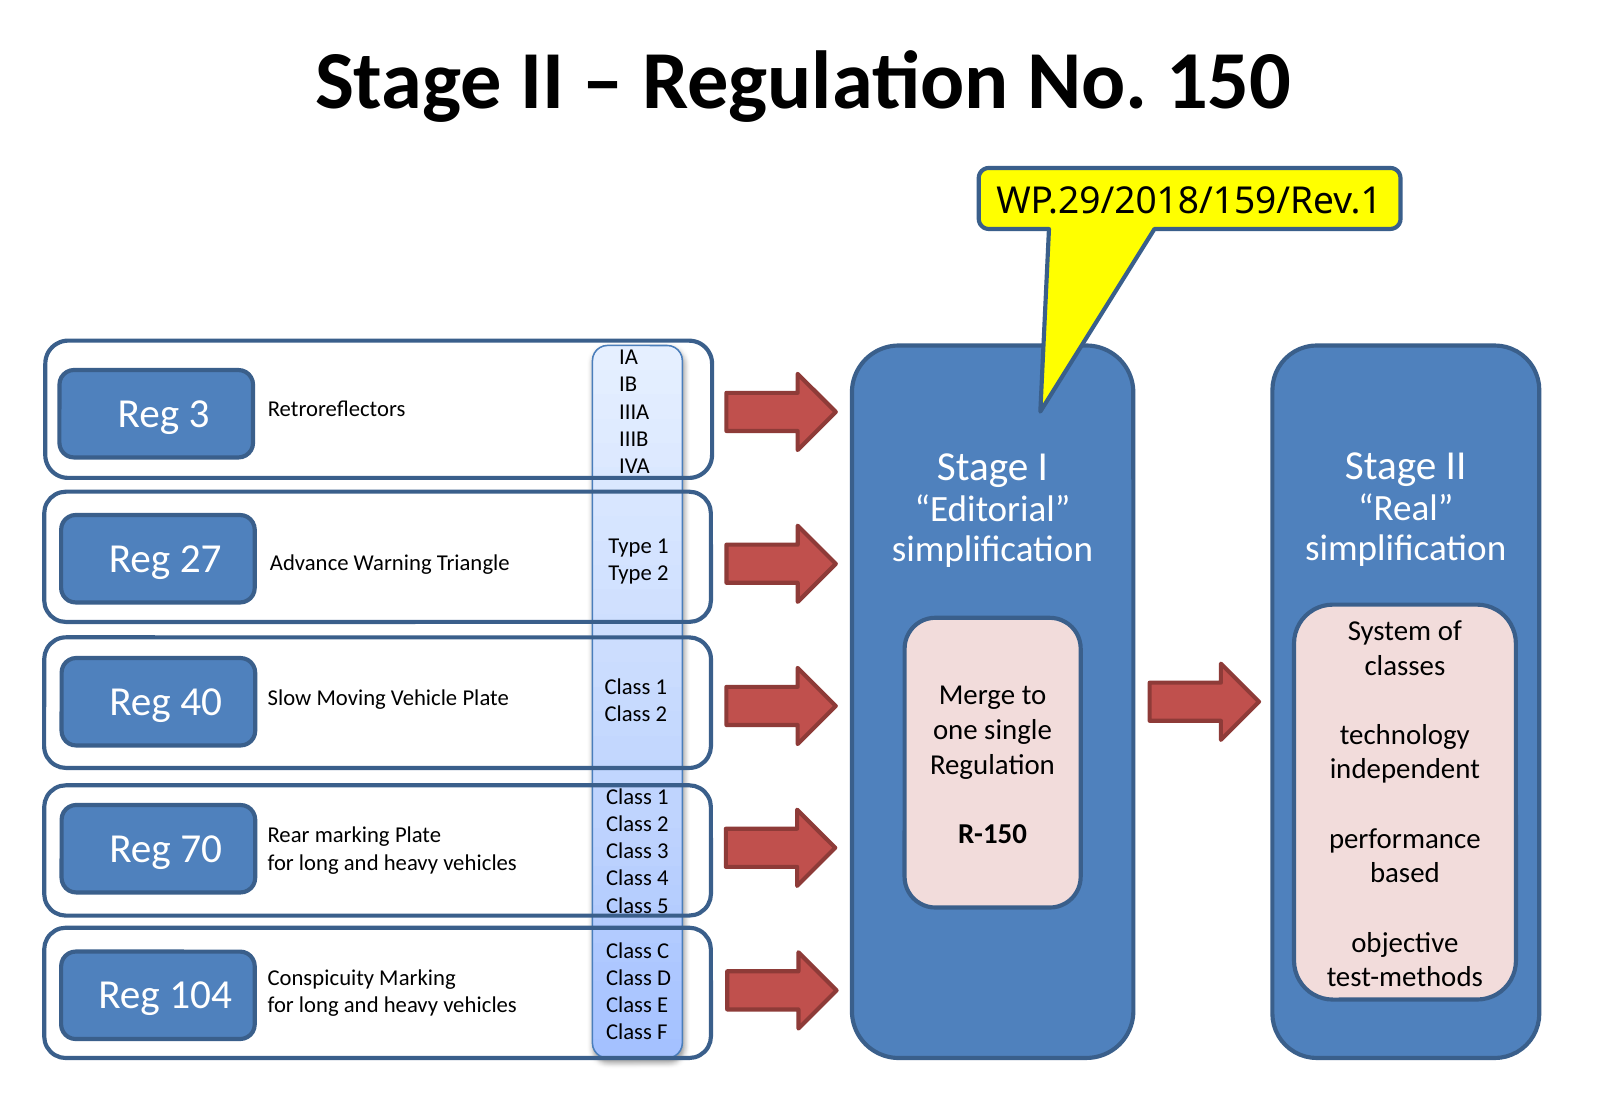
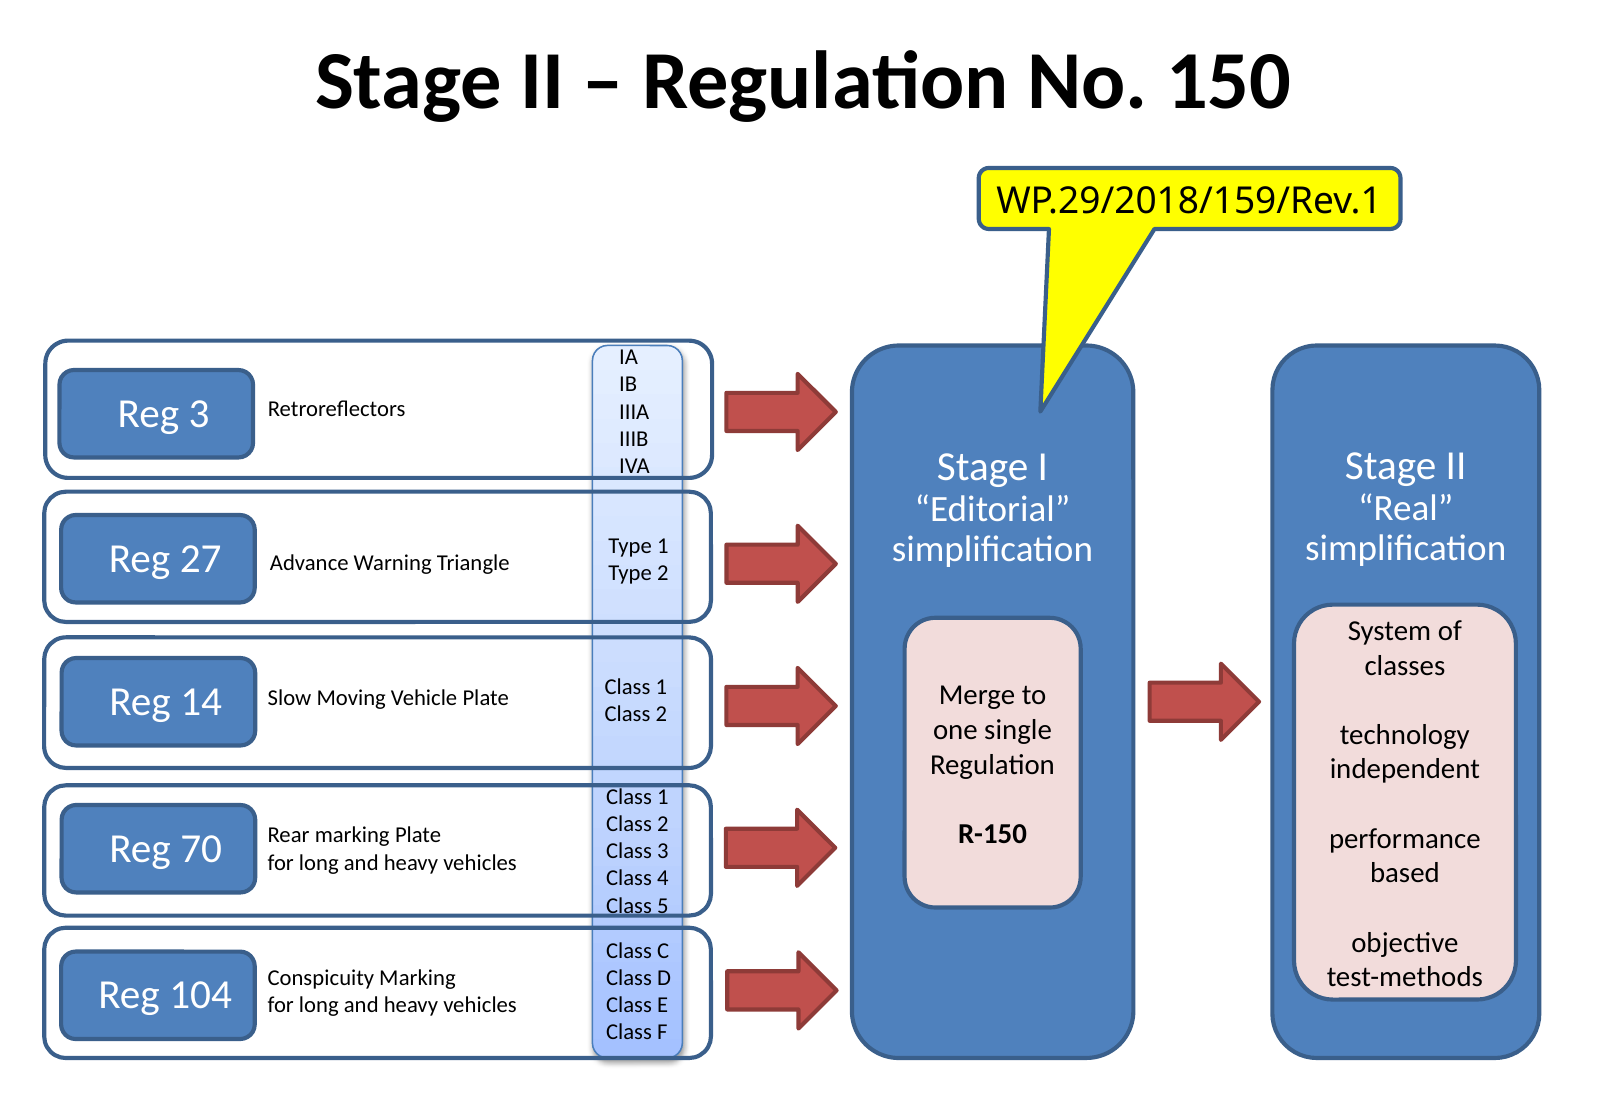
40: 40 -> 14 (201, 702)
